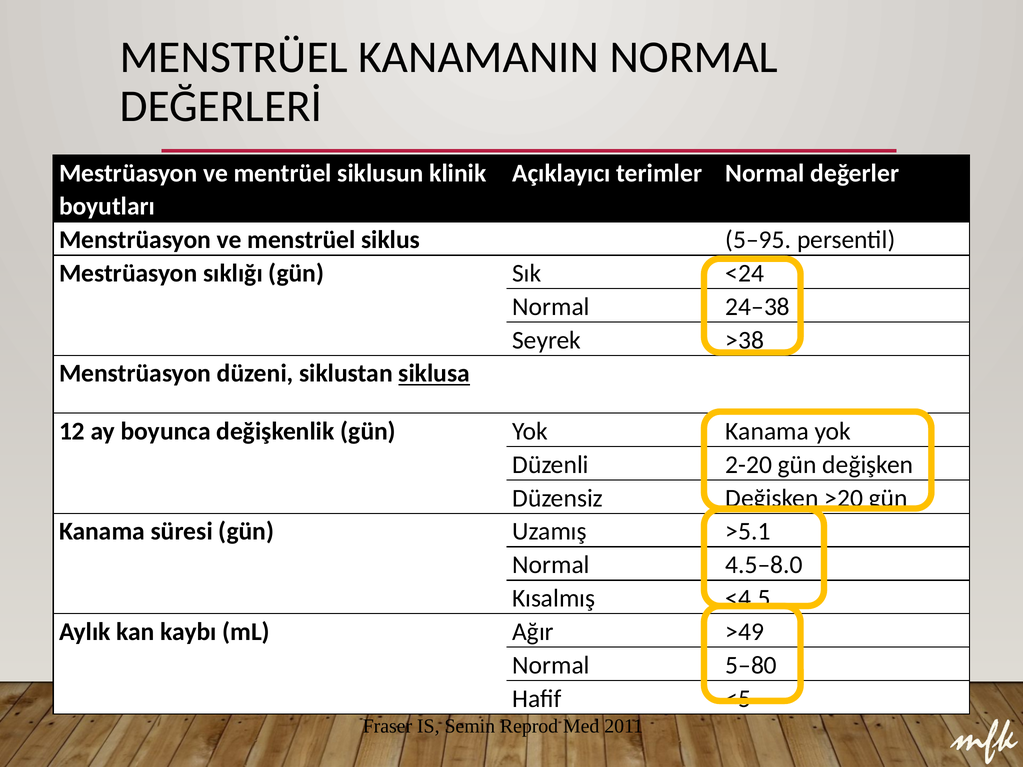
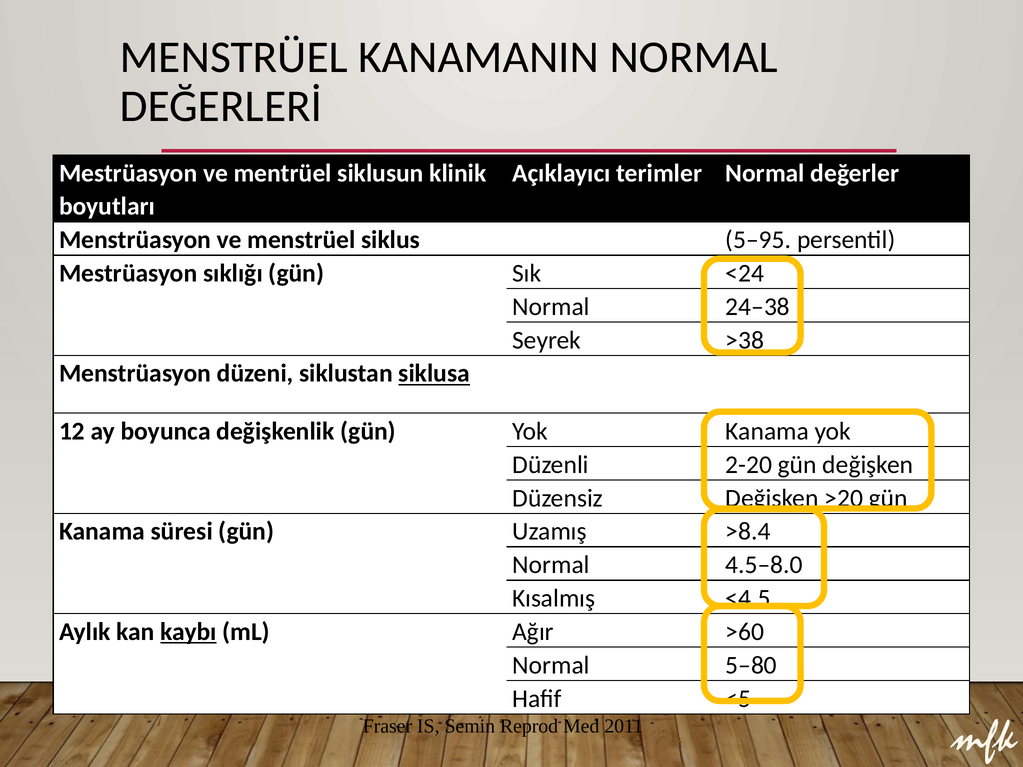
>5.1: >5.1 -> >8.4 (748, 532)
kaybı underline: none -> present (188, 632)
>49: >49 -> >60 (745, 632)
